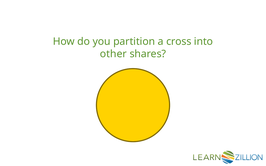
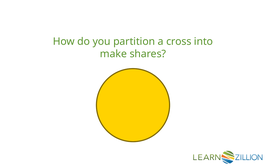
other: other -> make (113, 54)
